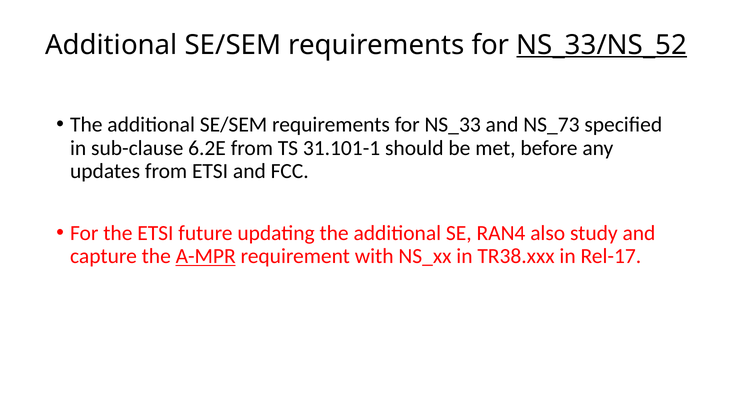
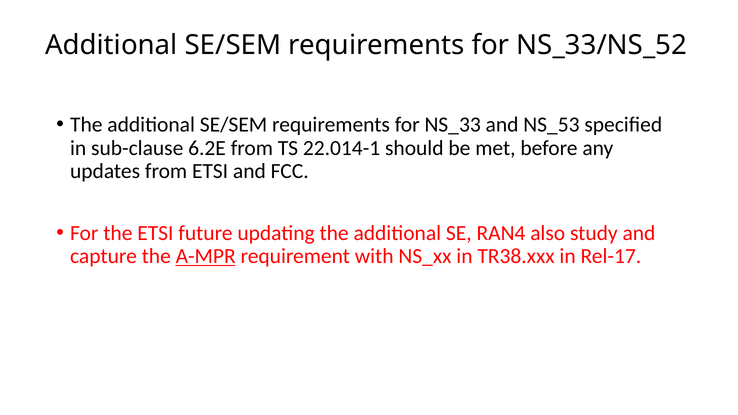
NS_33/NS_52 underline: present -> none (602, 45)
NS_73: NS_73 -> NS_53 (551, 125)
31.101-1: 31.101-1 -> 22.014-1 (342, 148)
